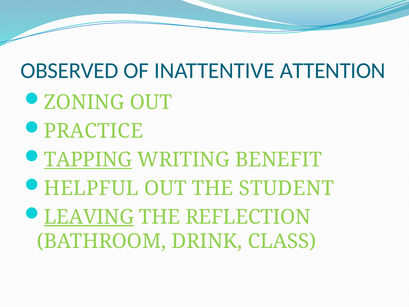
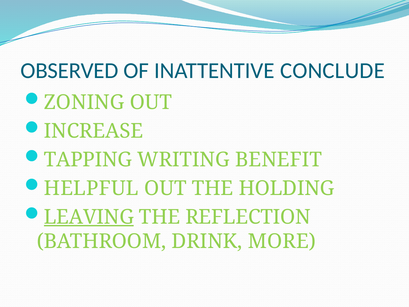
ATTENTION: ATTENTION -> CONCLUDE (332, 71)
PRACTICE: PRACTICE -> INCREASE (94, 131)
TAPPING underline: present -> none (88, 160)
STUDENT: STUDENT -> HOLDING (287, 188)
CLASS: CLASS -> MORE (282, 241)
